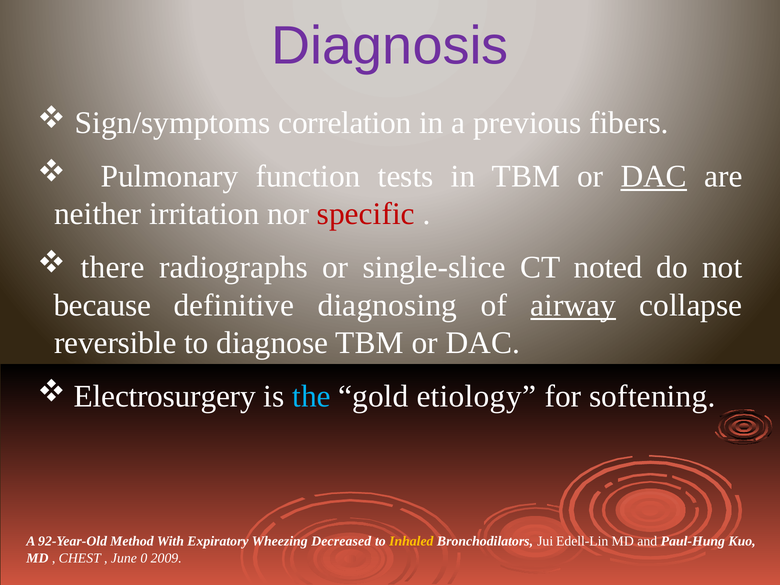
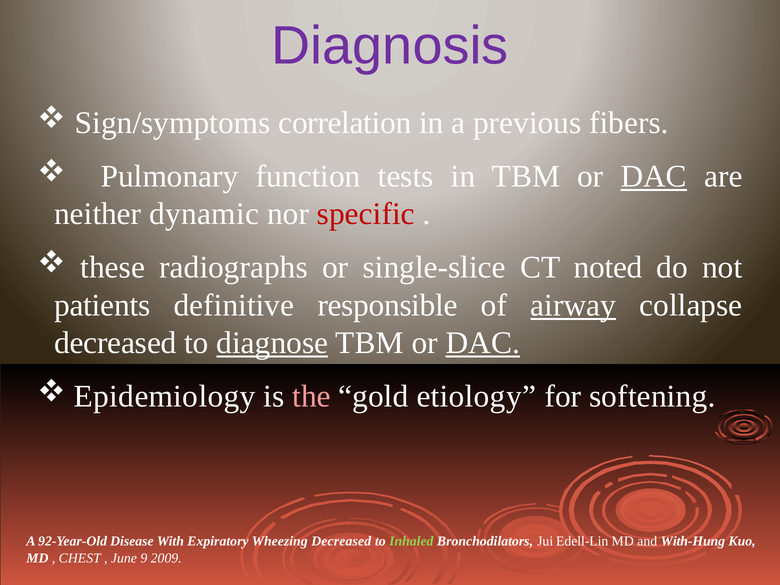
irritation: irritation -> dynamic (204, 214)
there: there -> these (113, 268)
because: because -> patients (102, 305)
diagnosing: diagnosing -> responsible (388, 305)
reversible: reversible -> decreased (115, 343)
diagnose underline: none -> present (272, 343)
DAC underline: none -> present (483, 343)
Electrosurgery: Electrosurgery -> Epidemiology (165, 396)
the colour: light blue -> pink (312, 396)
Method: Method -> Disease (132, 541)
Inhaled colour: yellow -> light green (411, 541)
Paul-Hung: Paul-Hung -> With-Hung (693, 541)
0: 0 -> 9 (144, 558)
